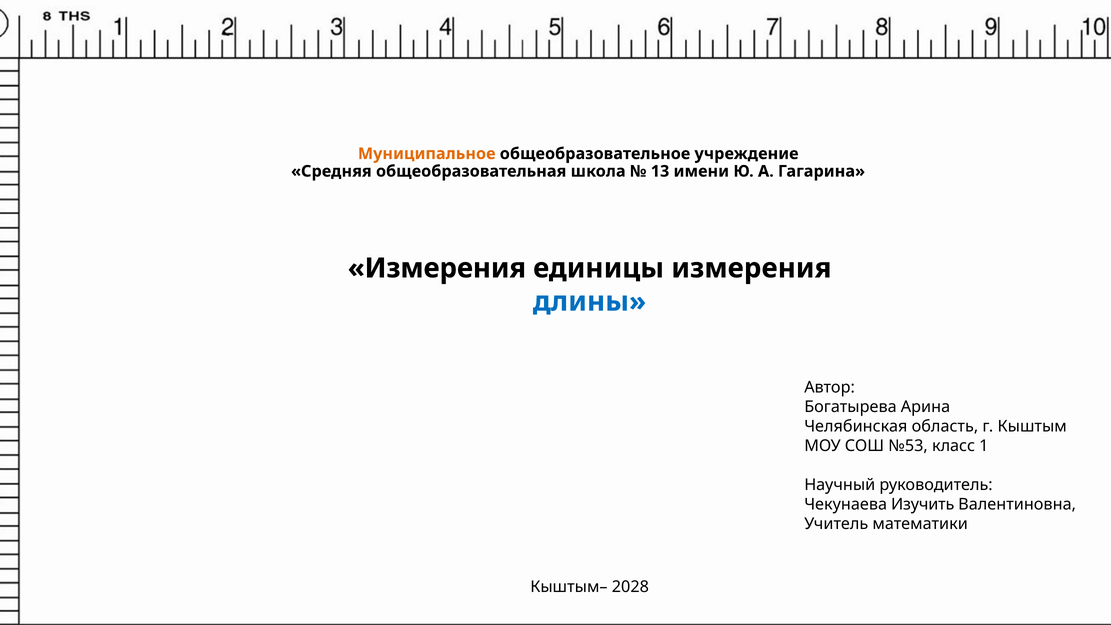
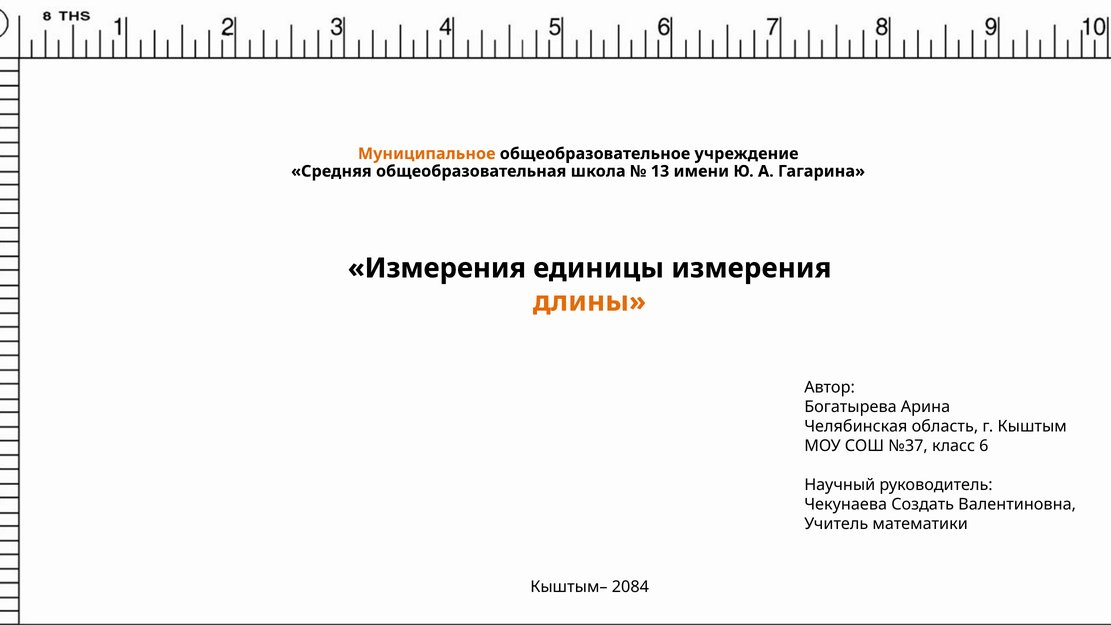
длины colour: blue -> orange (590, 302)
№53: №53 -> №37 (908, 446)
1: 1 -> 6 (984, 446)
Изучить: Изучить -> Создать (923, 504)
2028: 2028 -> 2084 (630, 587)
